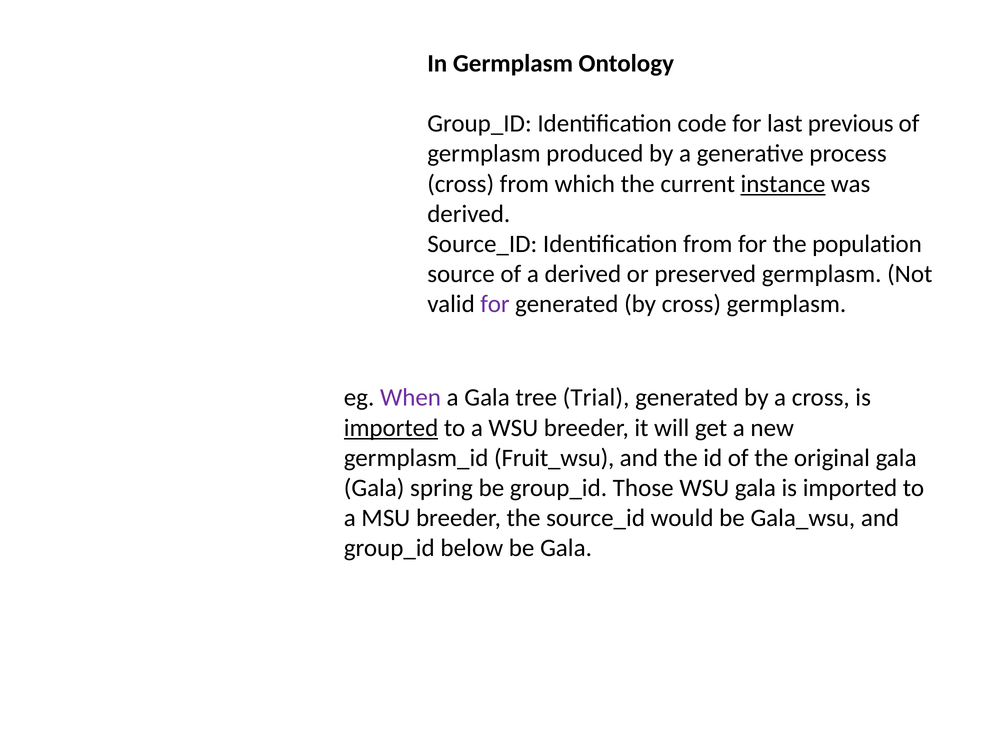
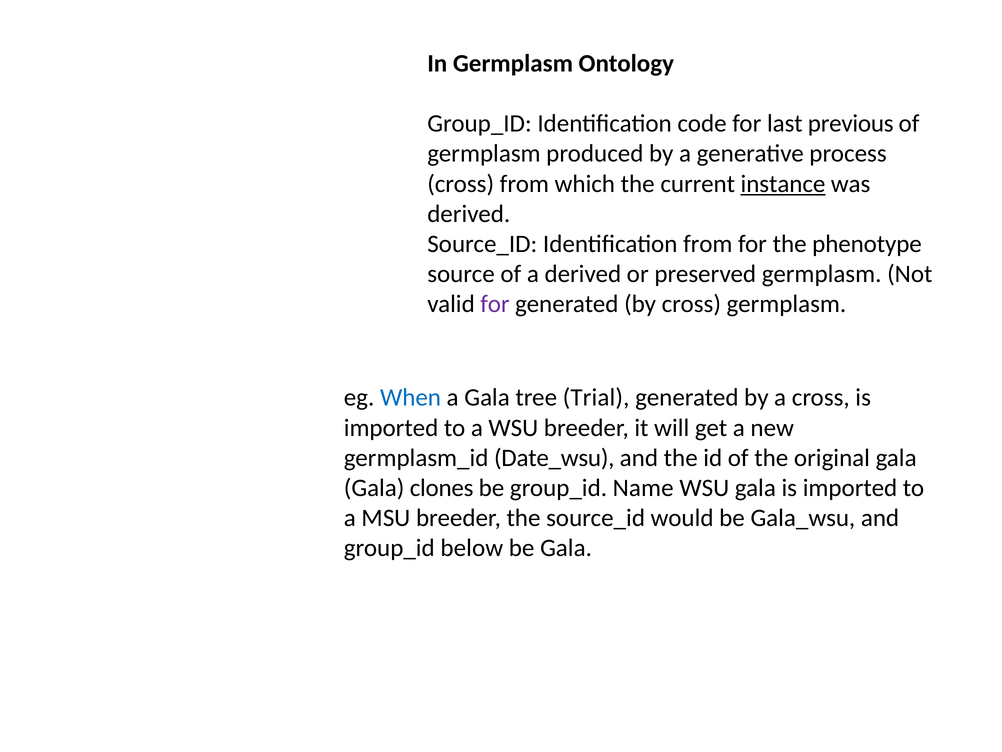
population: population -> phenotype (867, 244)
When colour: purple -> blue (410, 397)
imported underline: present -> none (391, 427)
Fruit_wsu: Fruit_wsu -> Date_wsu (554, 458)
spring: spring -> clones (442, 488)
Those: Those -> Name (643, 488)
